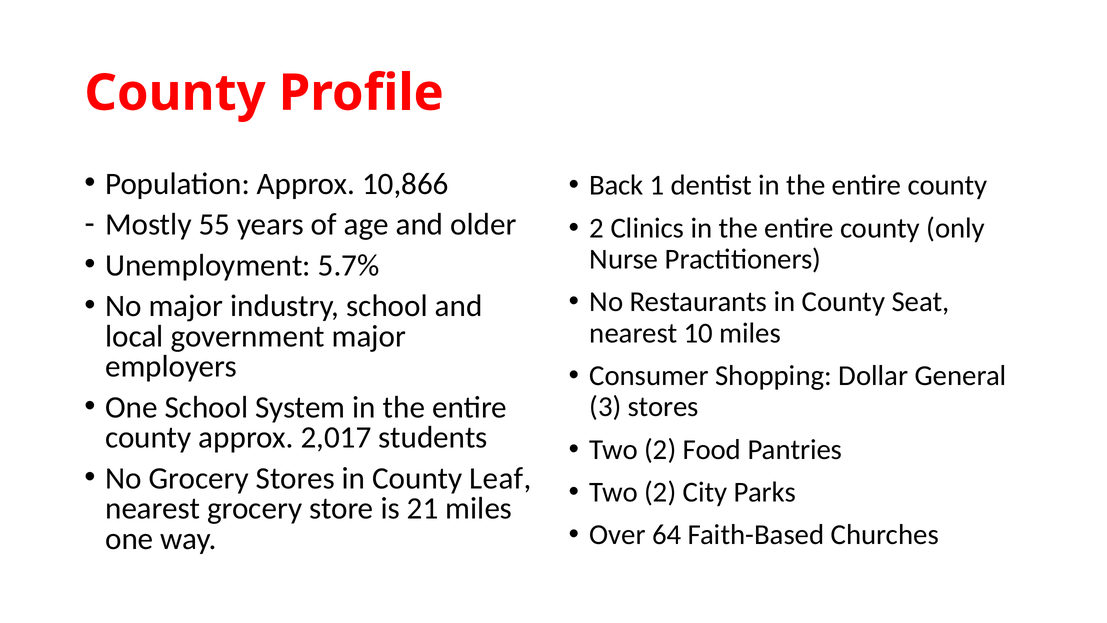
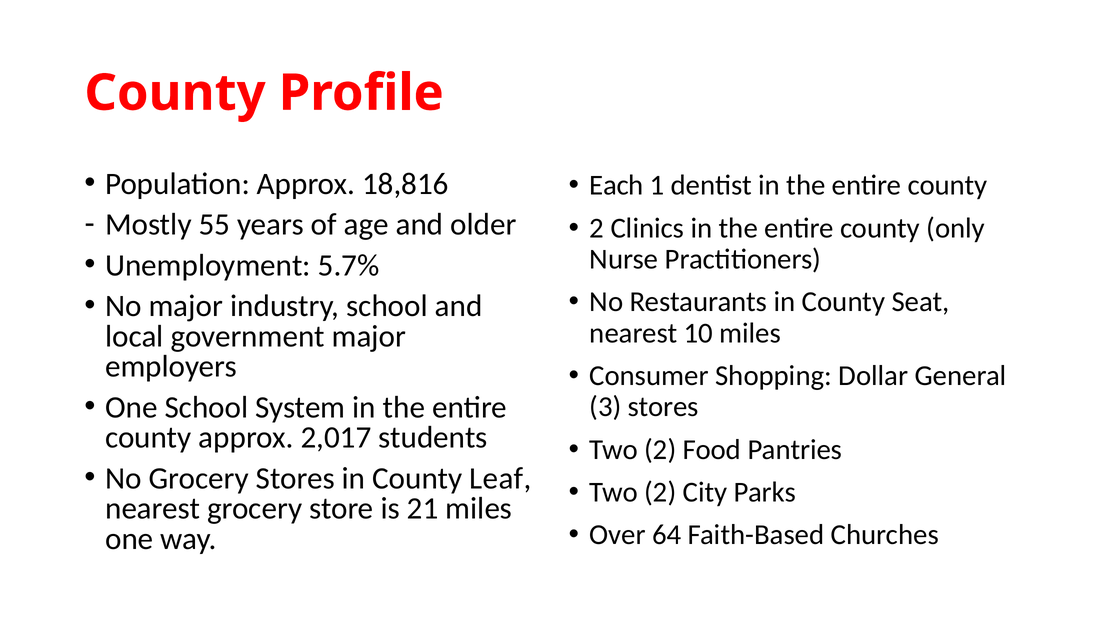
10,866: 10,866 -> 18,816 (405, 184)
Back: Back -> Each (616, 185)
